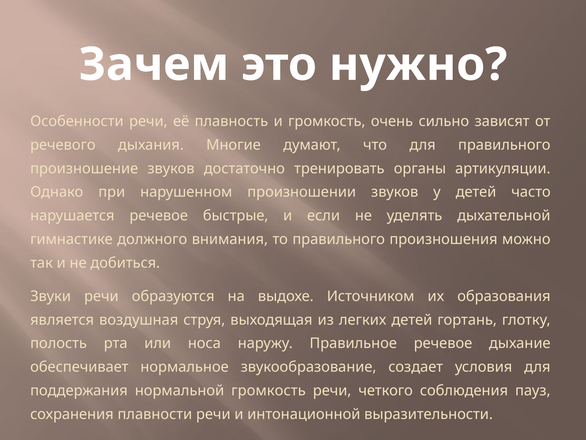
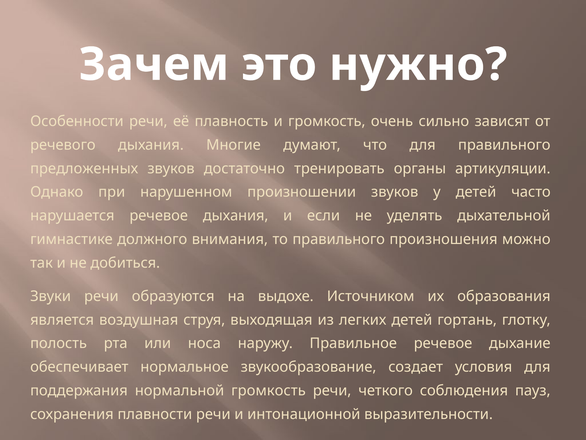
произношение: произношение -> предложенных (84, 168)
речевое быстрые: быстрые -> дыхания (236, 215)
